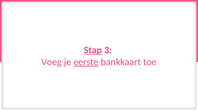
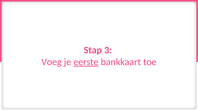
Stap underline: present -> none (93, 50)
